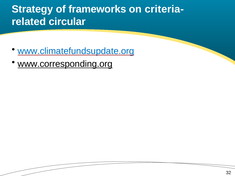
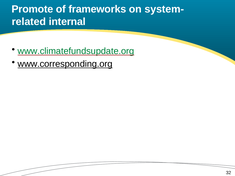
Strategy: Strategy -> Promote (32, 9)
criteria-: criteria- -> system- (164, 9)
circular: circular -> internal (67, 22)
www.climatefundsupdate.org colour: blue -> green (76, 51)
